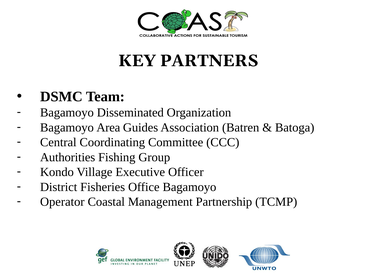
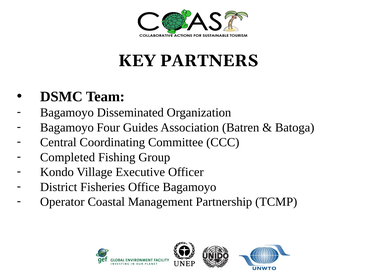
Area: Area -> Four (108, 127)
Authorities: Authorities -> Completed (68, 157)
